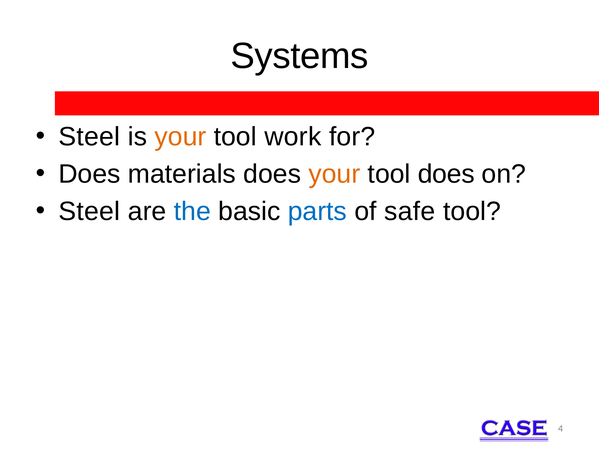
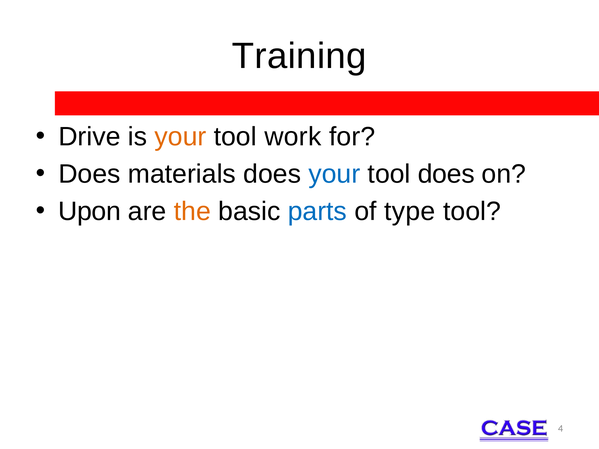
Systems: Systems -> Training (299, 56)
Steel: Steel -> Drive (89, 137)
your colour: orange -> blue (334, 174)
Steel: Steel -> Upon (90, 211)
the colour: blue -> orange (192, 211)
safe: safe -> type (410, 211)
